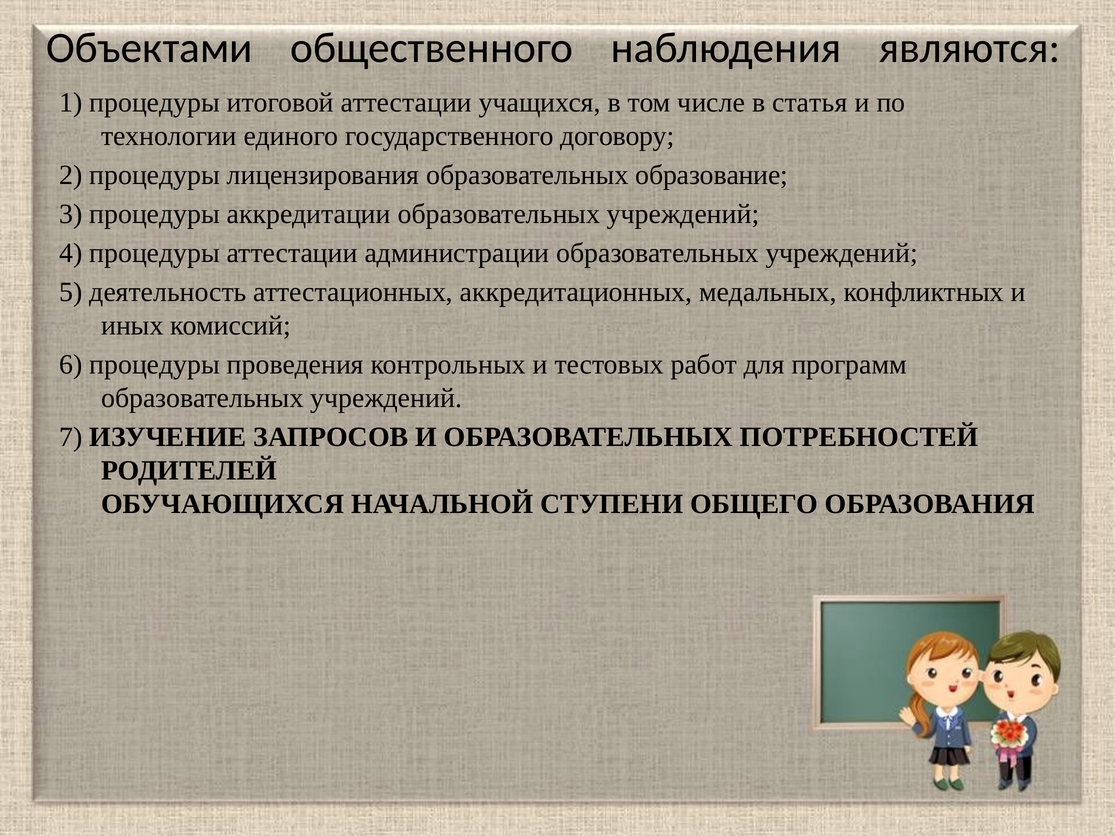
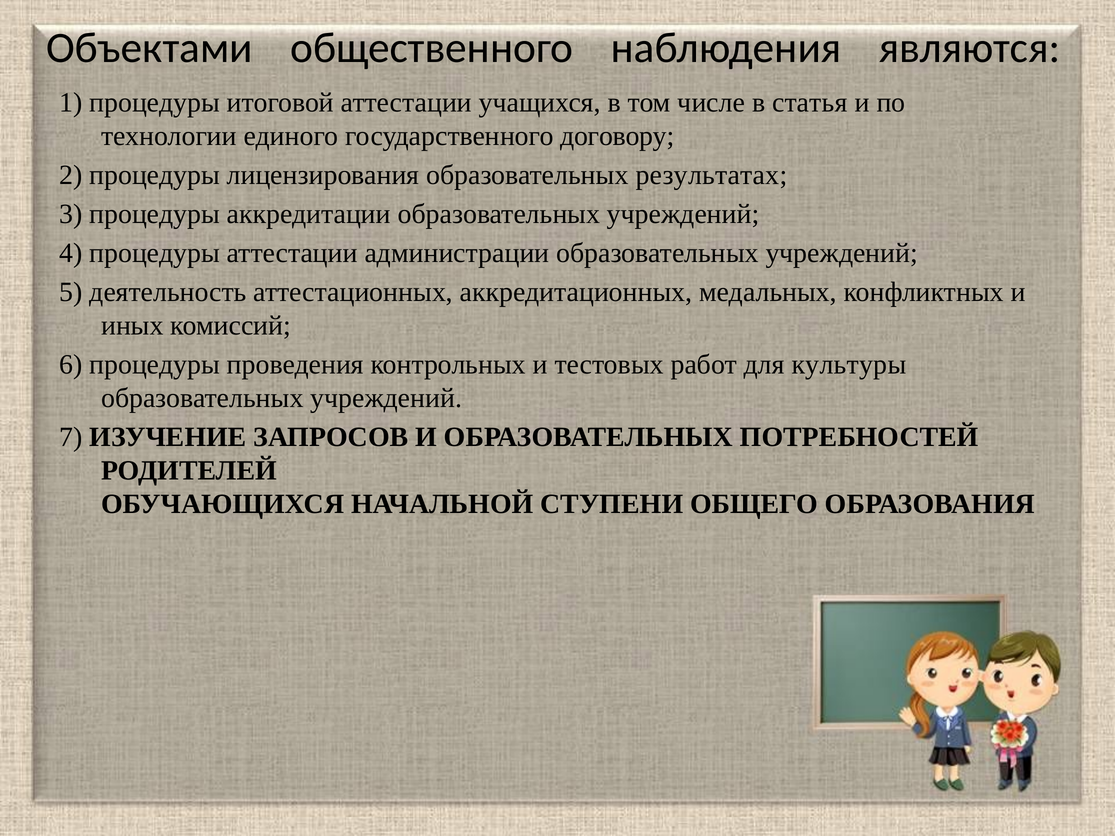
образование: образование -> результатах (712, 175)
программ: программ -> культуры (849, 365)
